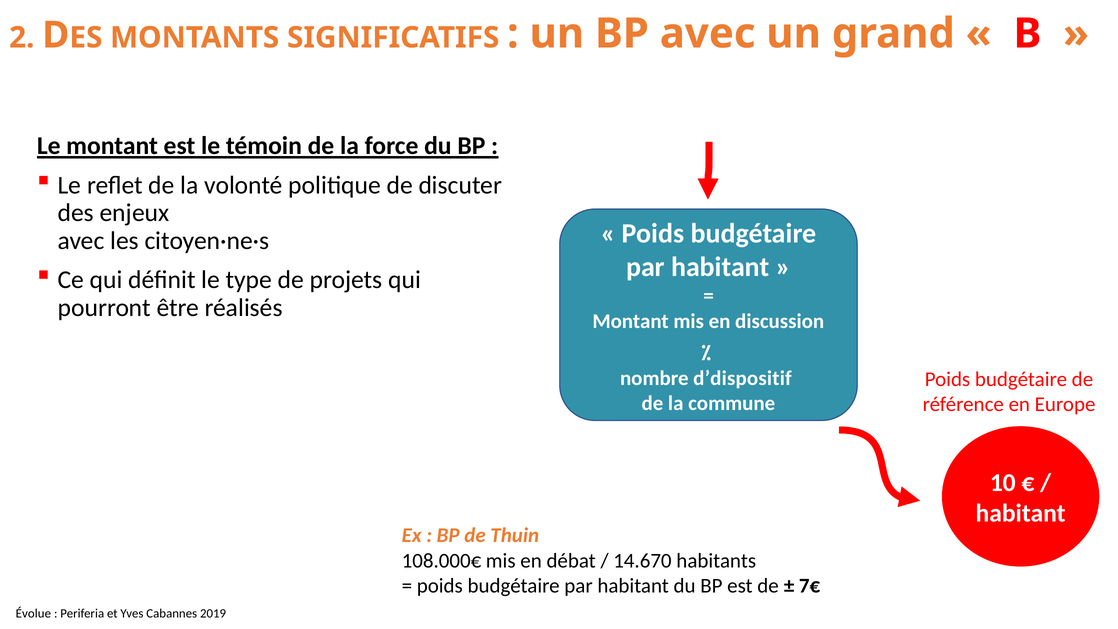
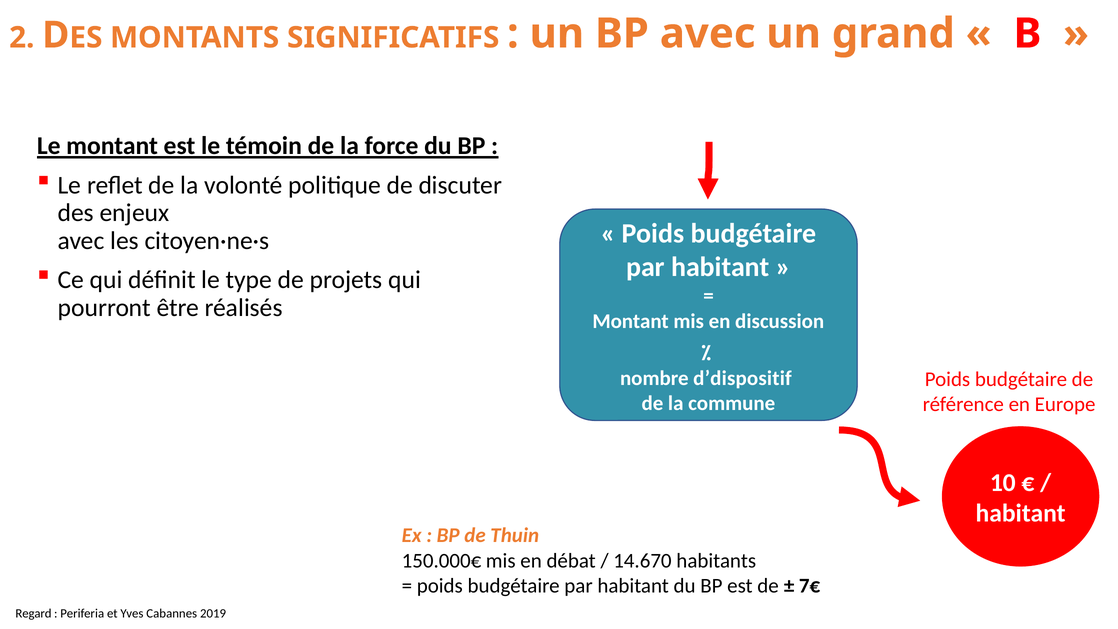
108.000€: 108.000€ -> 150.000€ (441, 561)
Évolue: Évolue -> Regard (33, 613)
